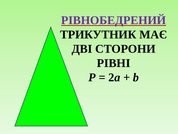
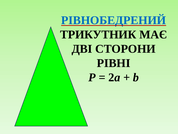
РІВНОБЕДРЕНИЙ colour: purple -> blue (114, 20)
